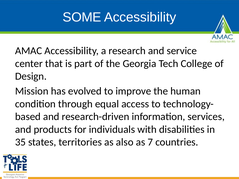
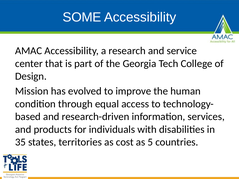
also: also -> cost (125, 142)
7: 7 -> 5 (150, 142)
